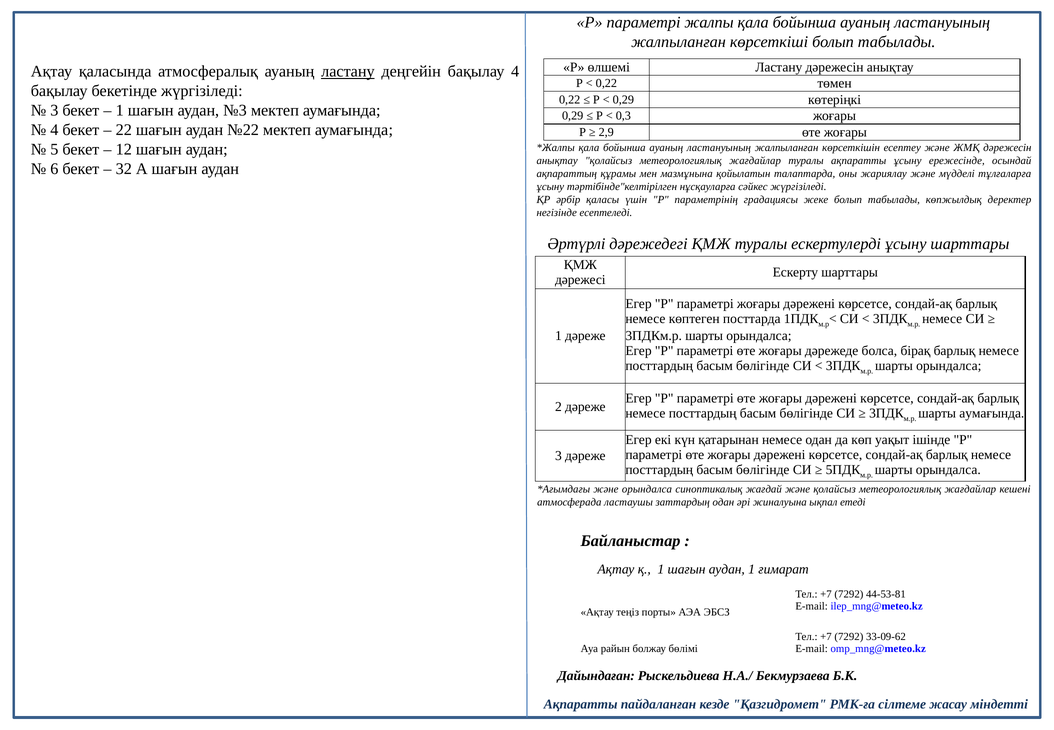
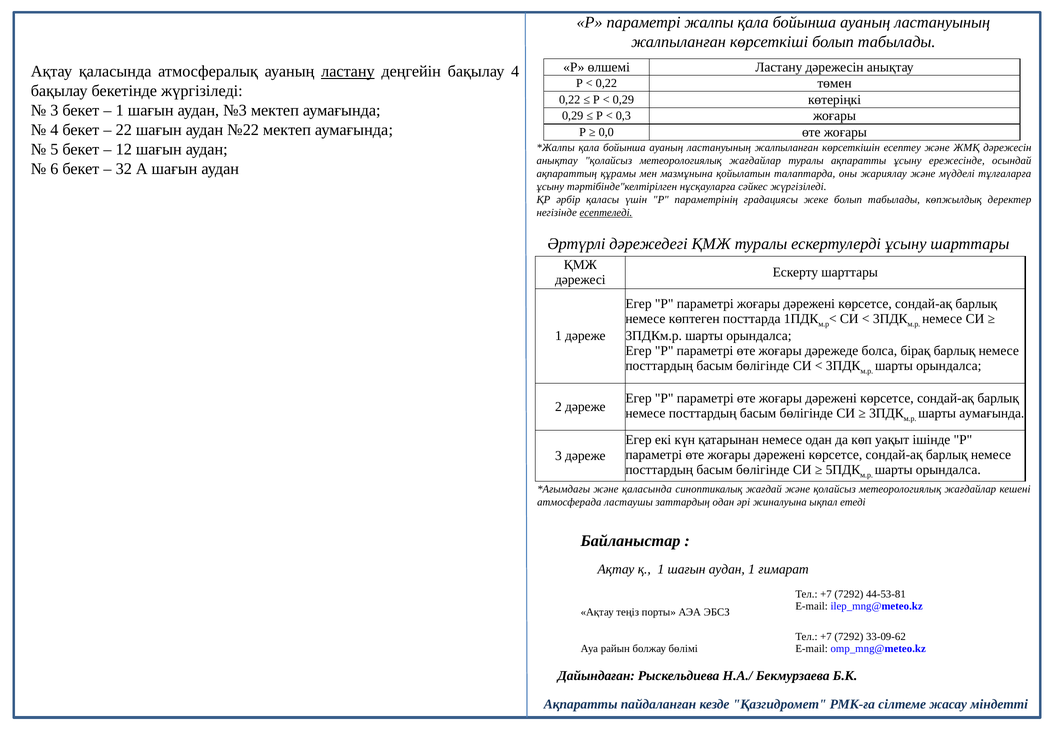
2,9: 2,9 -> 0,0 (606, 132)
есептеледі underline: none -> present (606, 213)
және орындалса: орындалса -> қаласында (647, 489)
